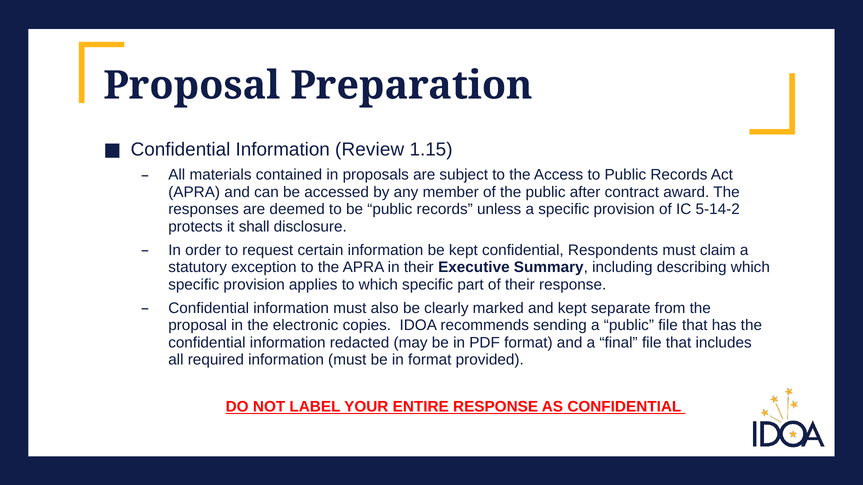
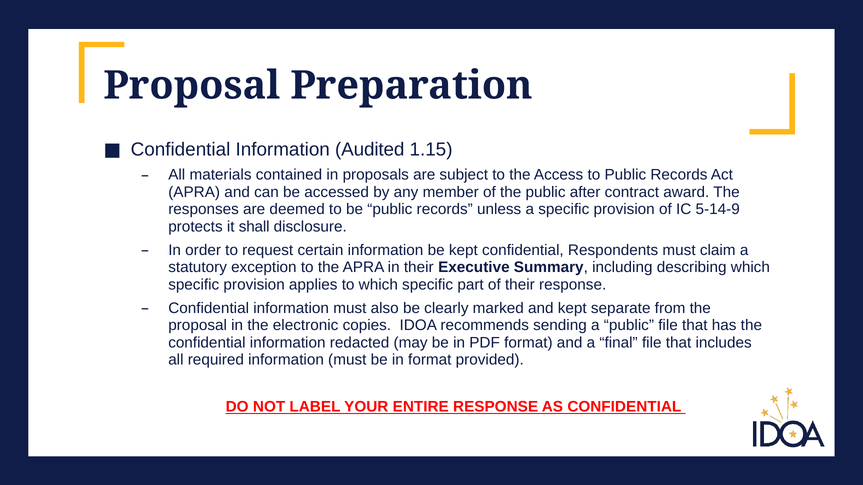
Review: Review -> Audited (370, 149)
5-14-2: 5-14-2 -> 5-14-9 (718, 209)
